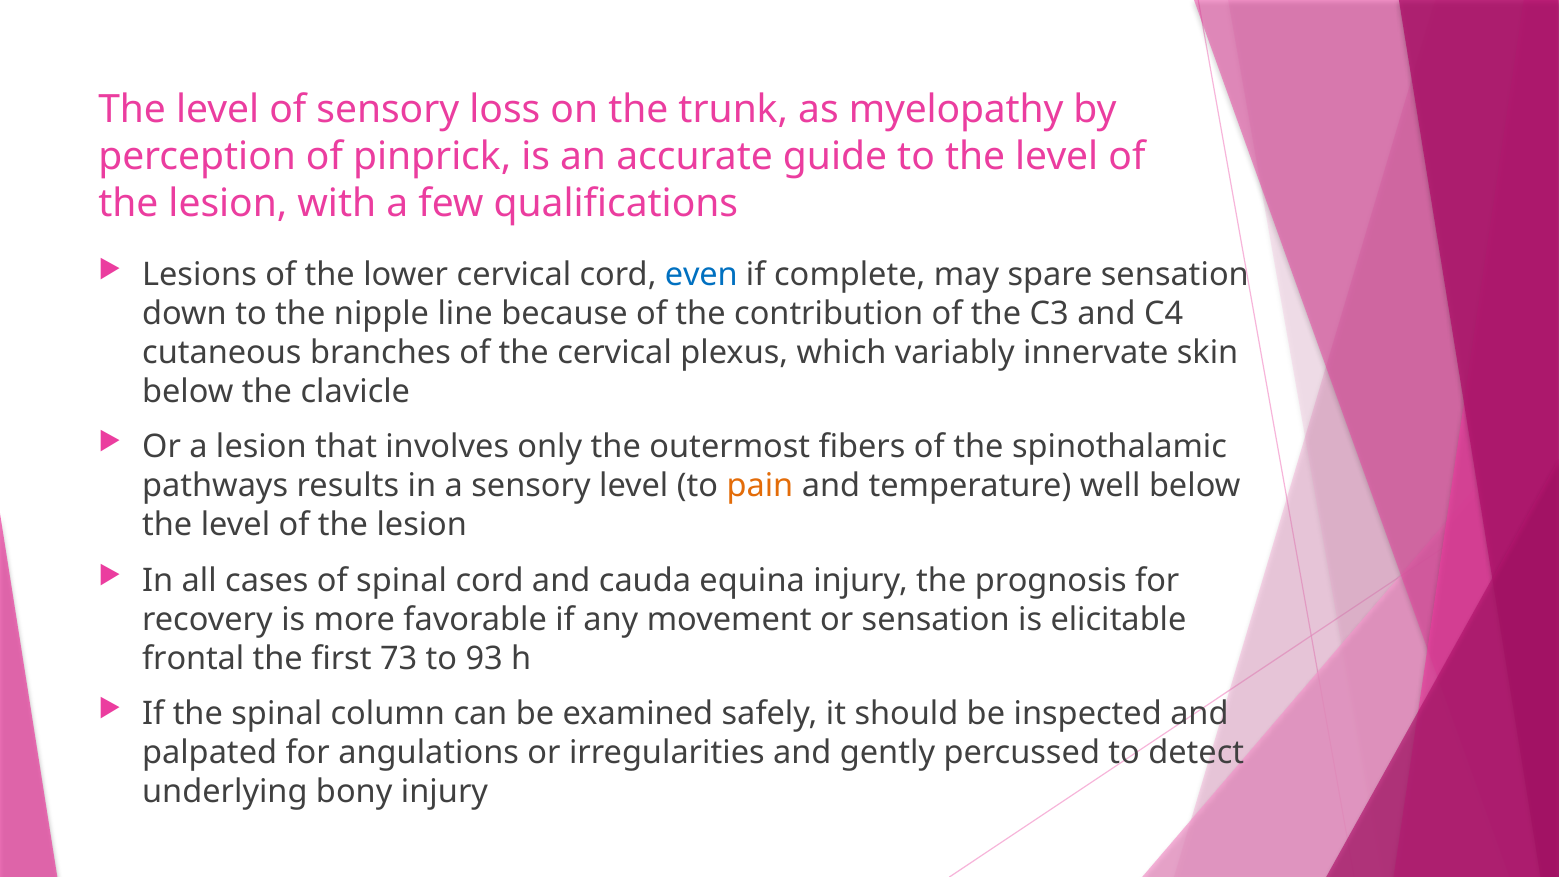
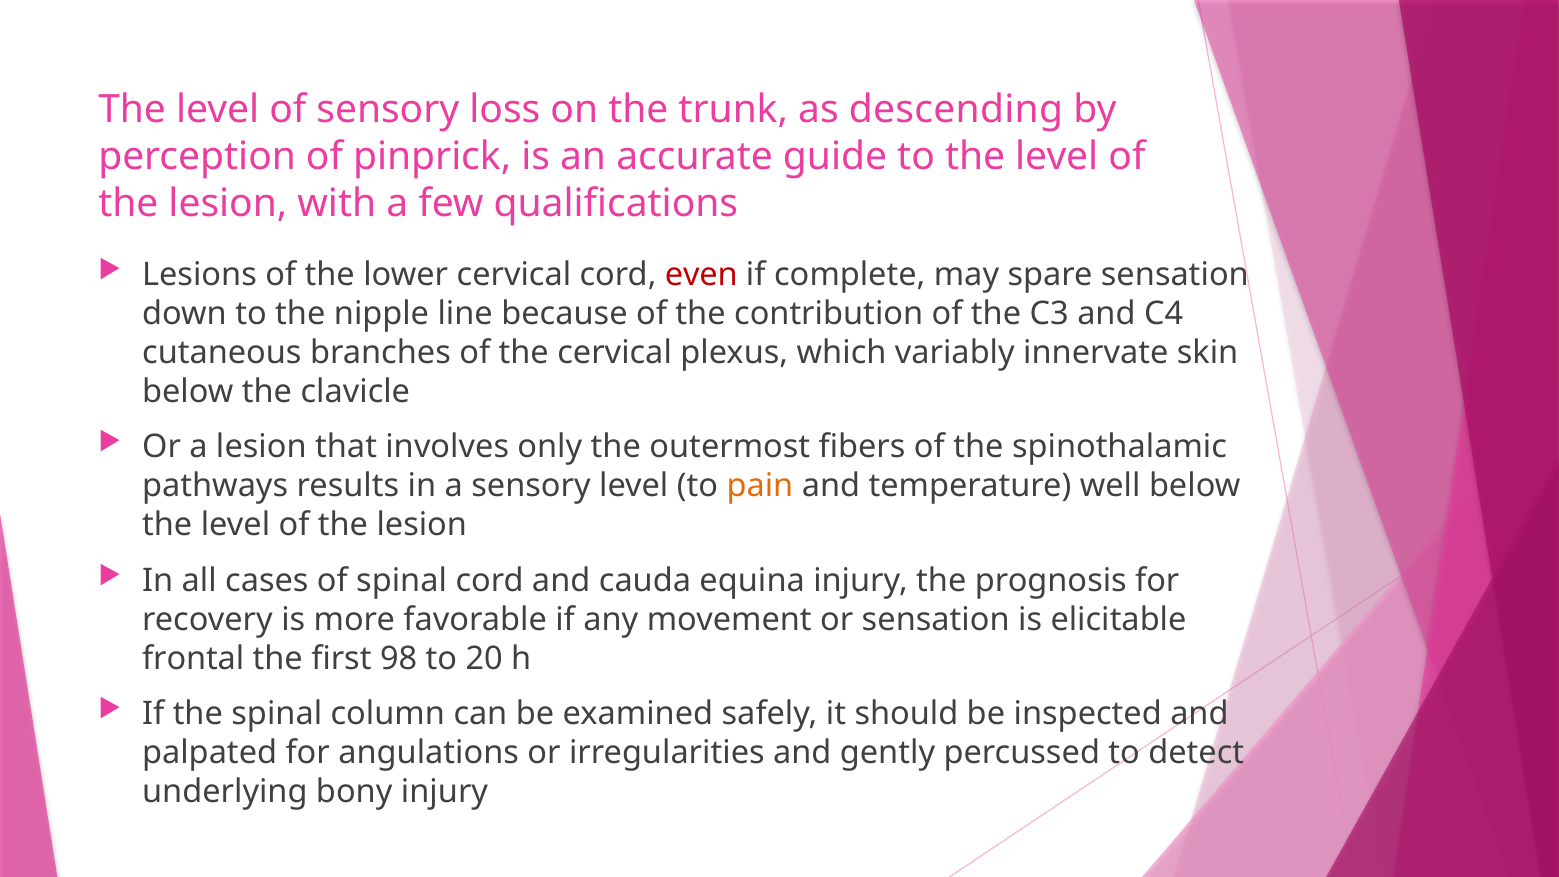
myelopathy: myelopathy -> descending (956, 110)
even colour: blue -> red (701, 274)
73: 73 -> 98 (399, 658)
93: 93 -> 20 (484, 658)
